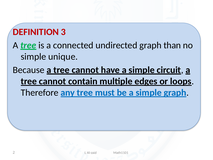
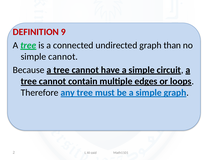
3: 3 -> 9 (63, 32)
simple unique: unique -> cannot (63, 57)
